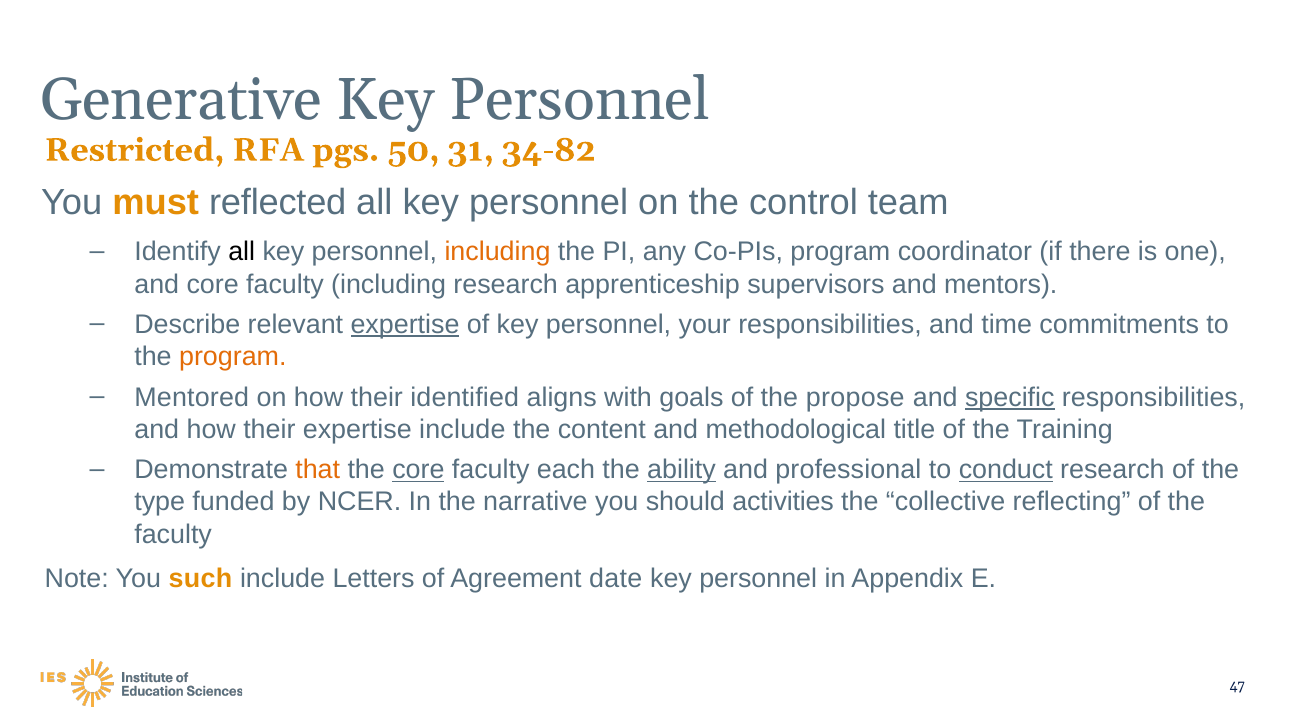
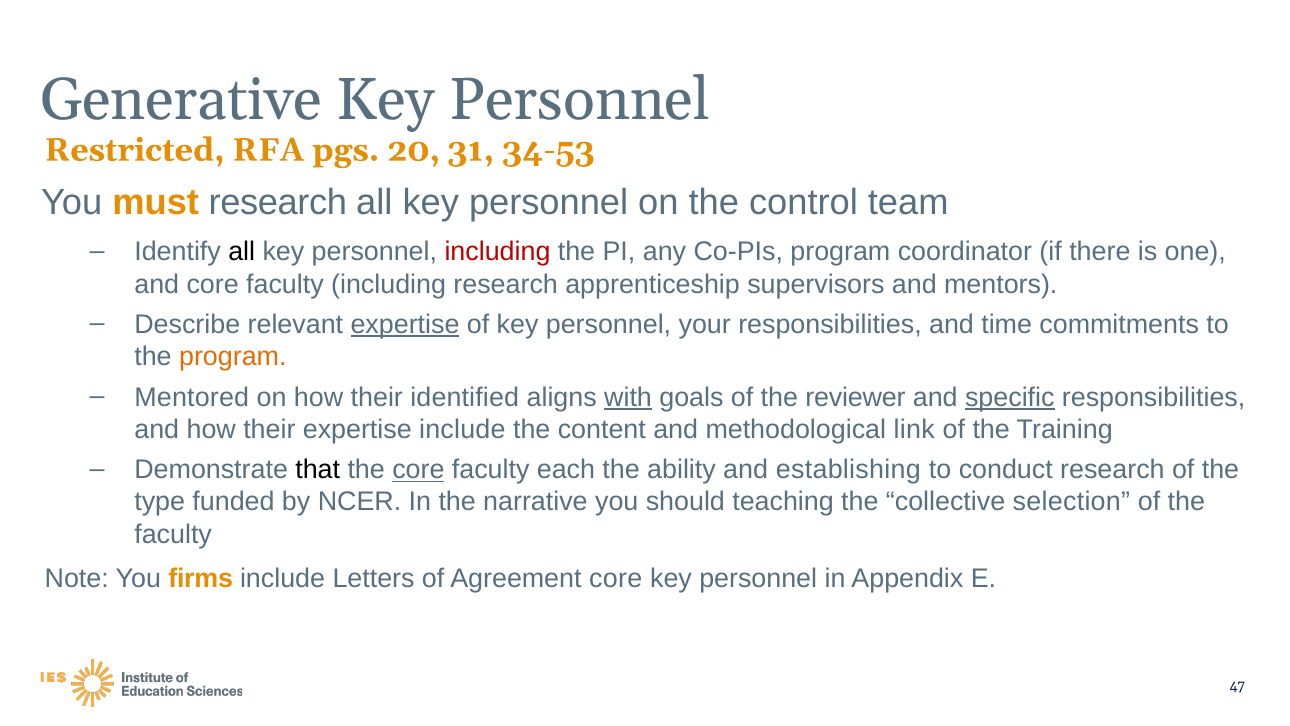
50: 50 -> 20 (414, 150)
34-82: 34-82 -> 34-53 (548, 150)
must reflected: reflected -> research (278, 202)
including colour: orange -> red (497, 252)
with underline: none -> present (628, 397)
propose: propose -> reviewer (856, 397)
title: title -> link (914, 429)
that colour: orange -> black (318, 469)
ability underline: present -> none (682, 469)
professional: professional -> establishing (848, 469)
conduct underline: present -> none (1006, 469)
activities: activities -> teaching (783, 502)
reflecting: reflecting -> selection (1071, 502)
such: such -> firms (201, 578)
Agreement date: date -> core (616, 578)
